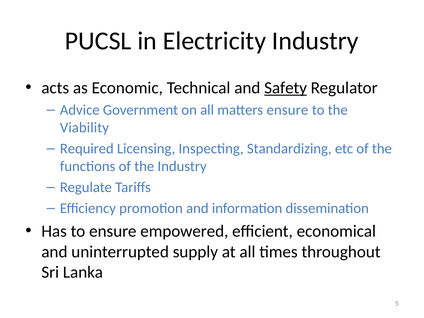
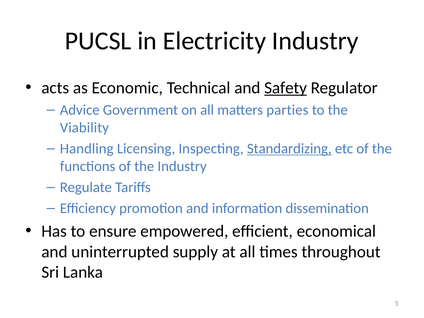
matters ensure: ensure -> parties (287, 110)
Required: Required -> Handling (87, 149)
Standardizing underline: none -> present (289, 149)
